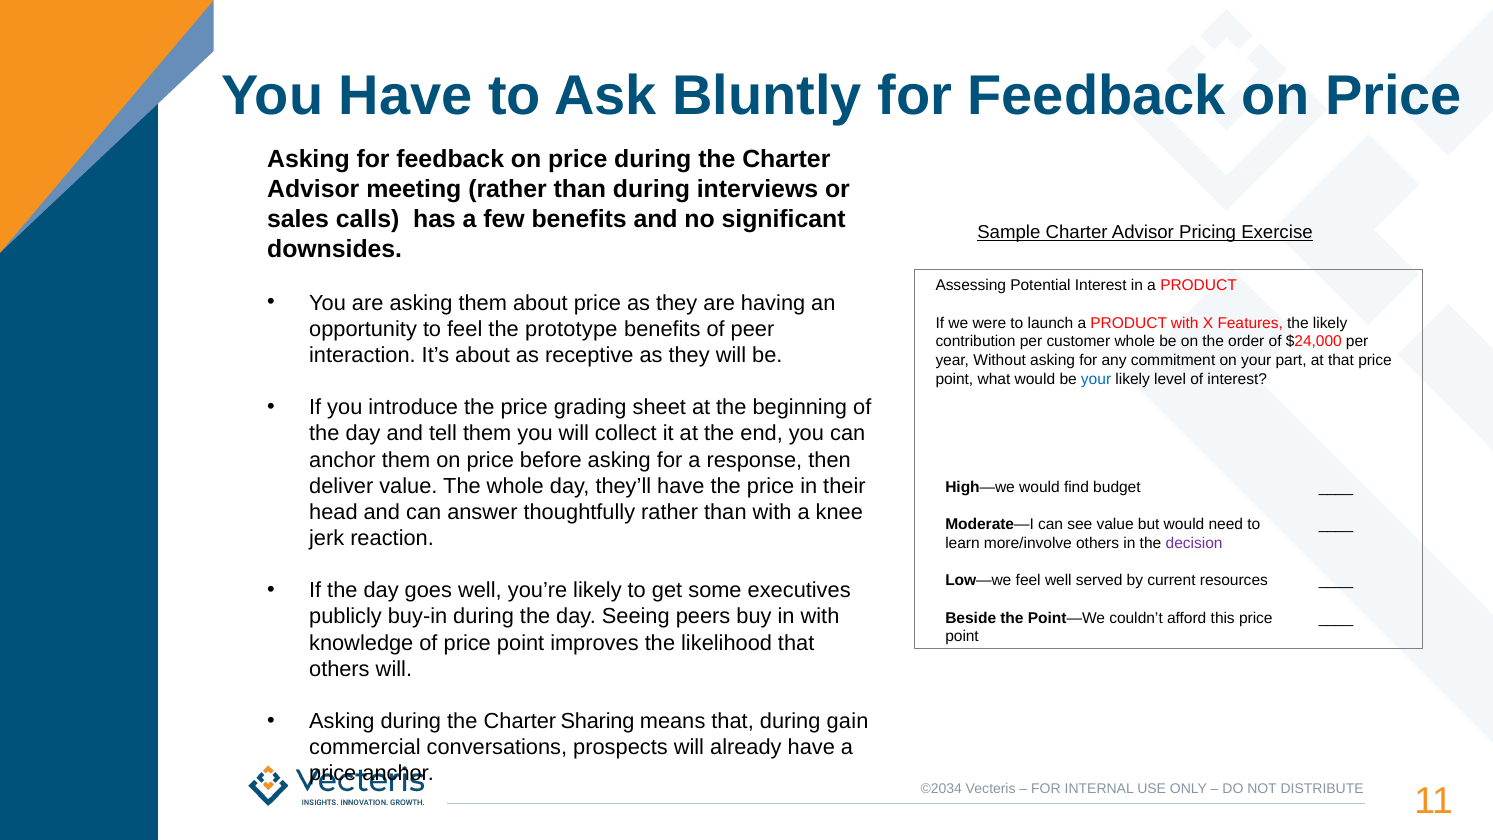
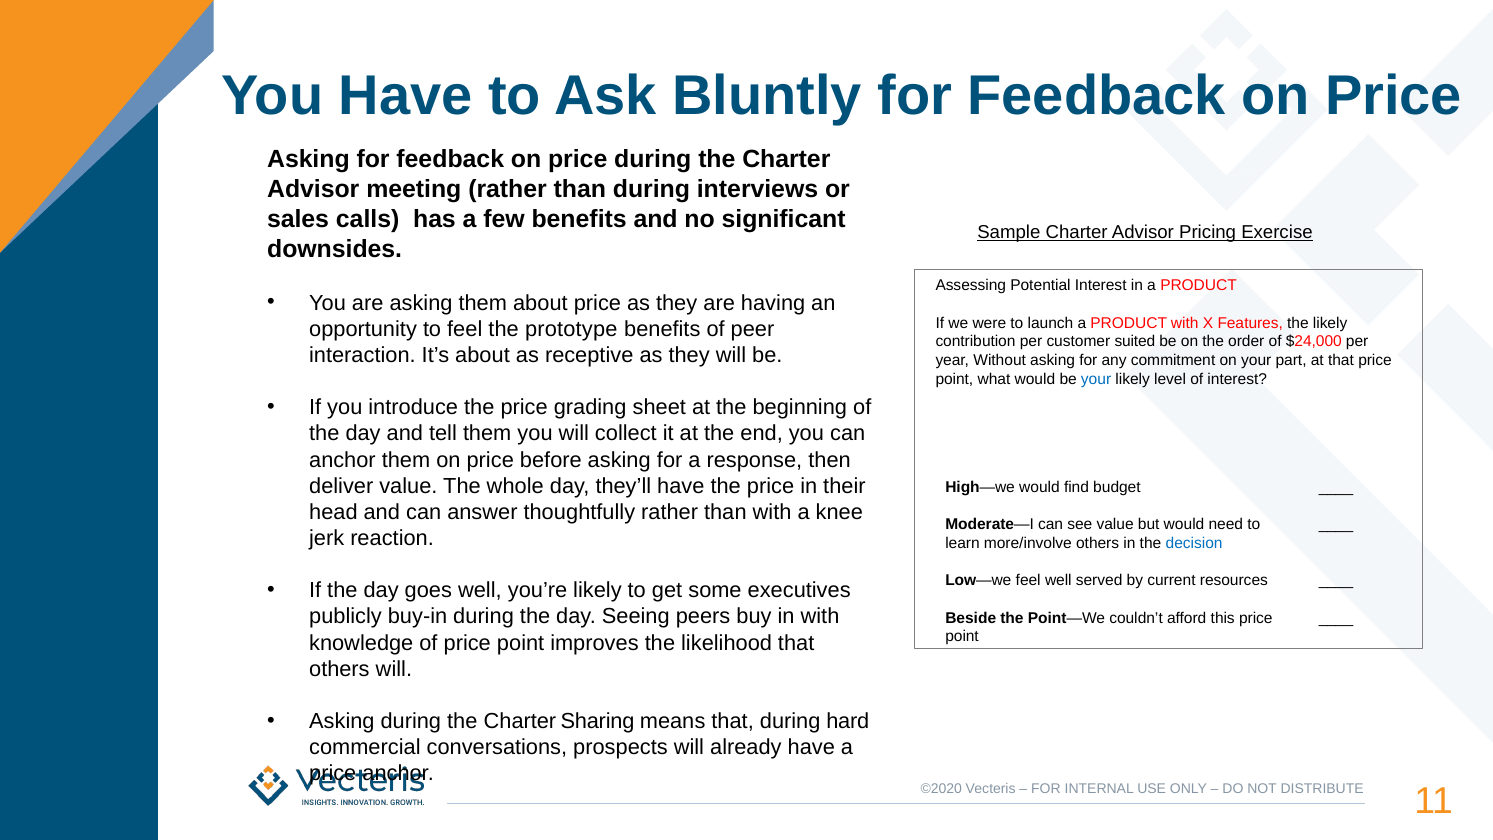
customer whole: whole -> suited (1135, 342)
decision colour: purple -> blue (1194, 543)
gain: gain -> hard (848, 721)
©2034: ©2034 -> ©2020 (941, 788)
